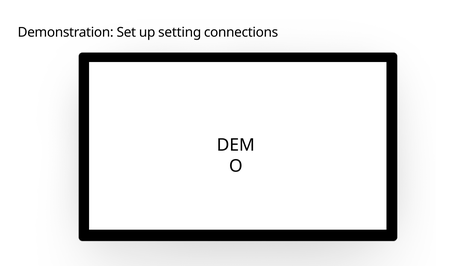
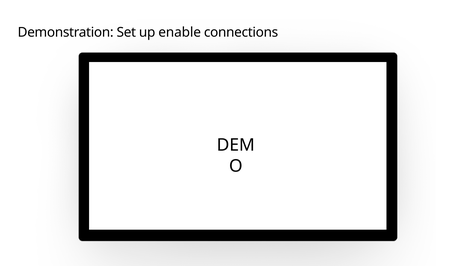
setting: setting -> enable (180, 32)
